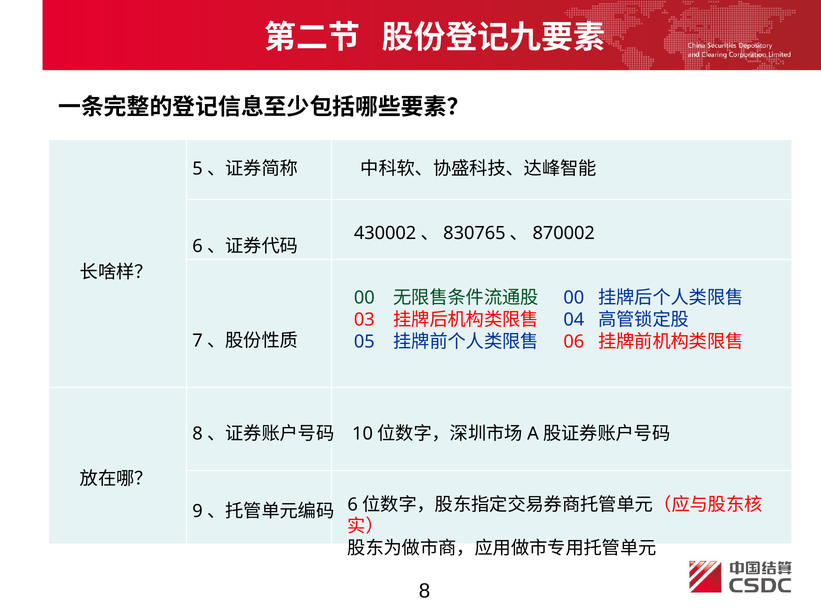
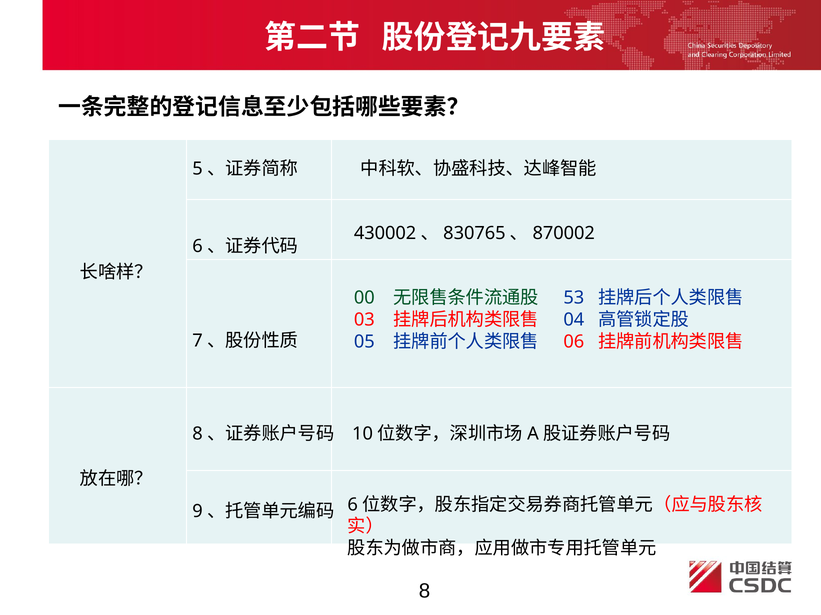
00: 00 -> 53 (574, 298)
